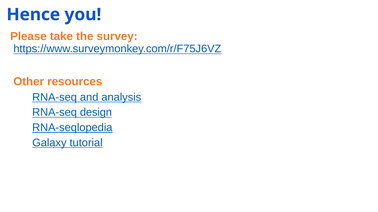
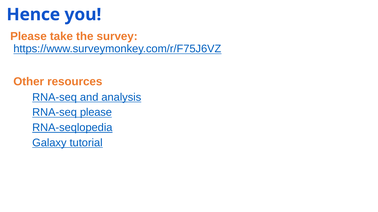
RNA-seq design: design -> please (96, 113)
